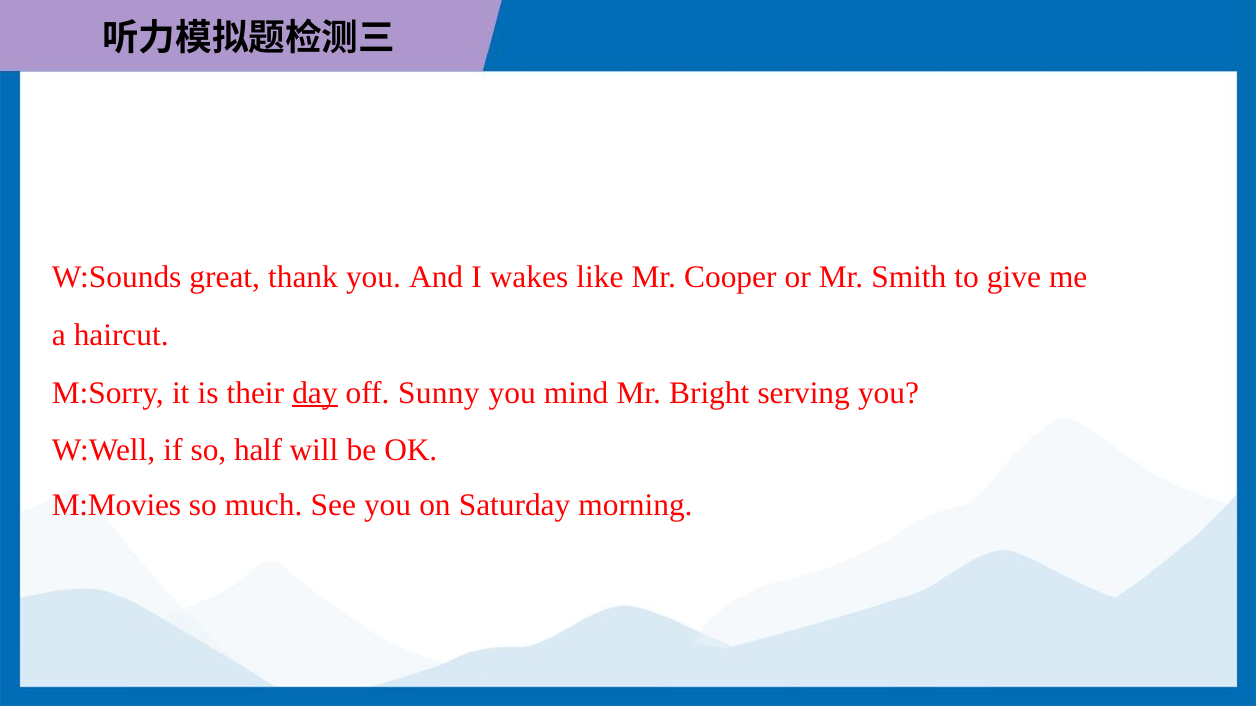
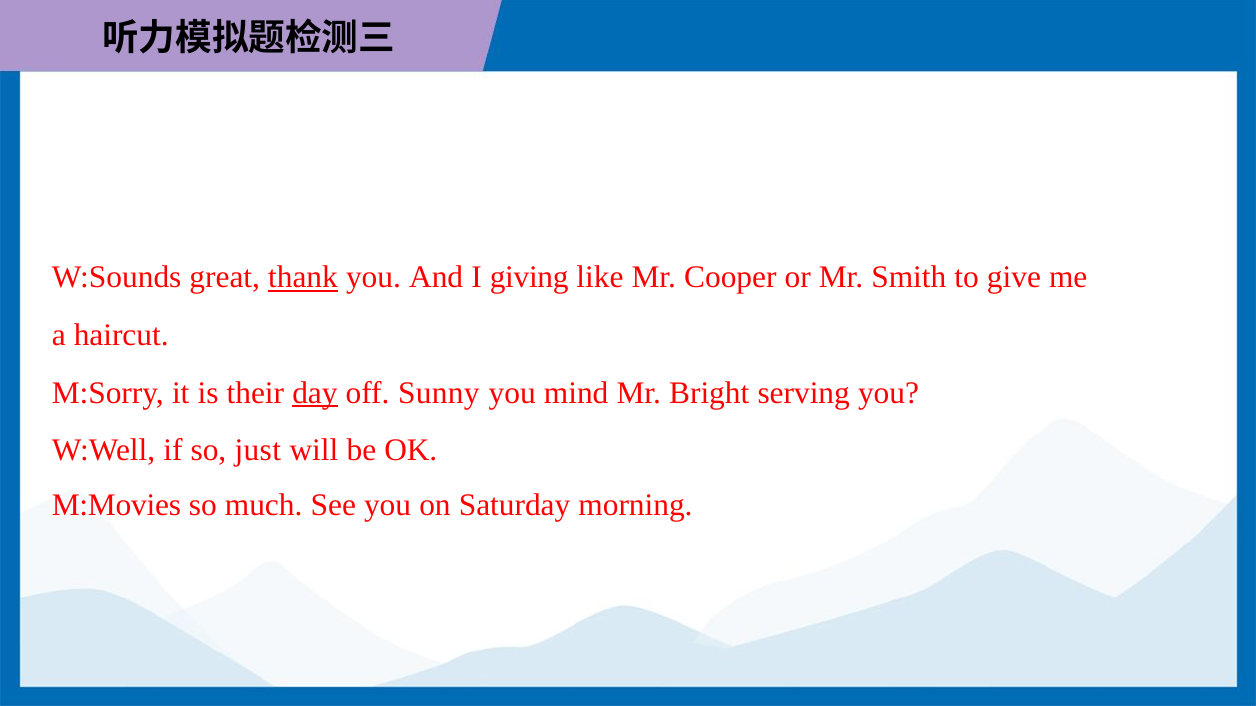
thank underline: none -> present (303, 278)
wakes: wakes -> giving (529, 278)
half: half -> just (258, 451)
